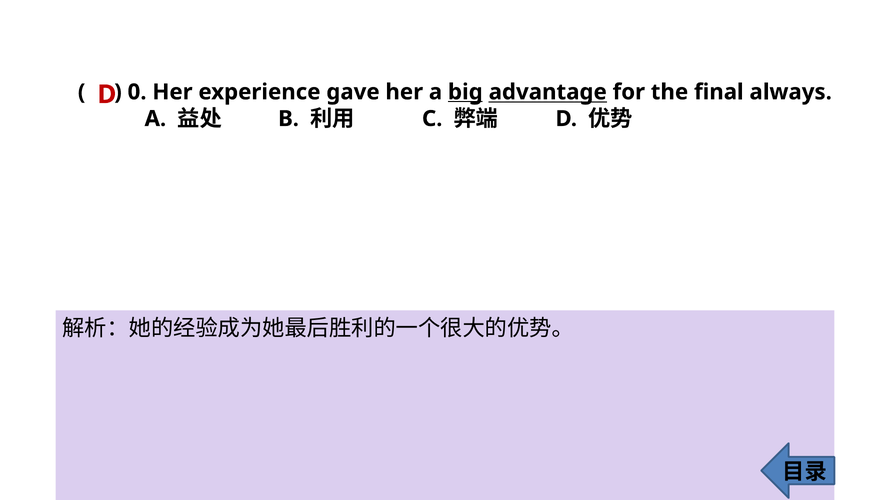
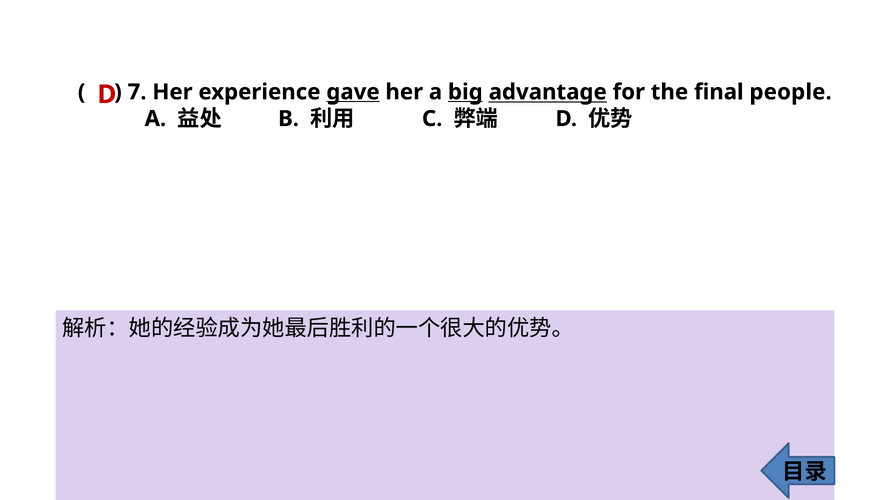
0: 0 -> 7 (137, 92)
gave underline: none -> present (353, 92)
always: always -> people (791, 92)
